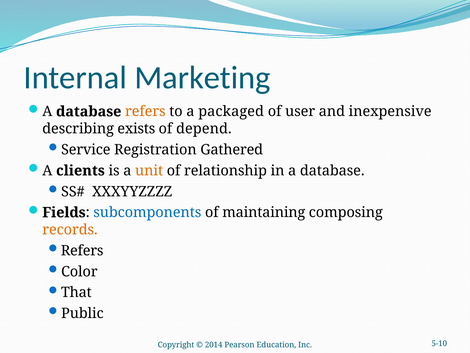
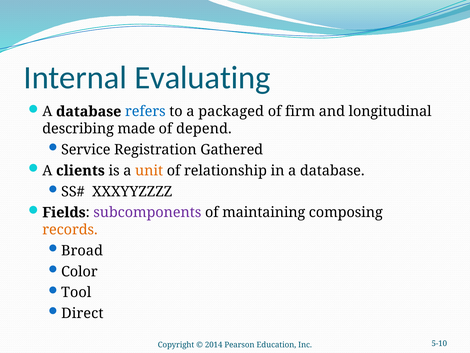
Marketing: Marketing -> Evaluating (203, 78)
refers colour: orange -> blue (145, 111)
user: user -> firm (300, 111)
inexpensive: inexpensive -> longitudinal (390, 111)
exists: exists -> made (136, 129)
subcomponents colour: blue -> purple (147, 212)
Refers: Refers -> Broad (82, 250)
That: That -> Tool (76, 292)
Public: Public -> Direct (82, 313)
